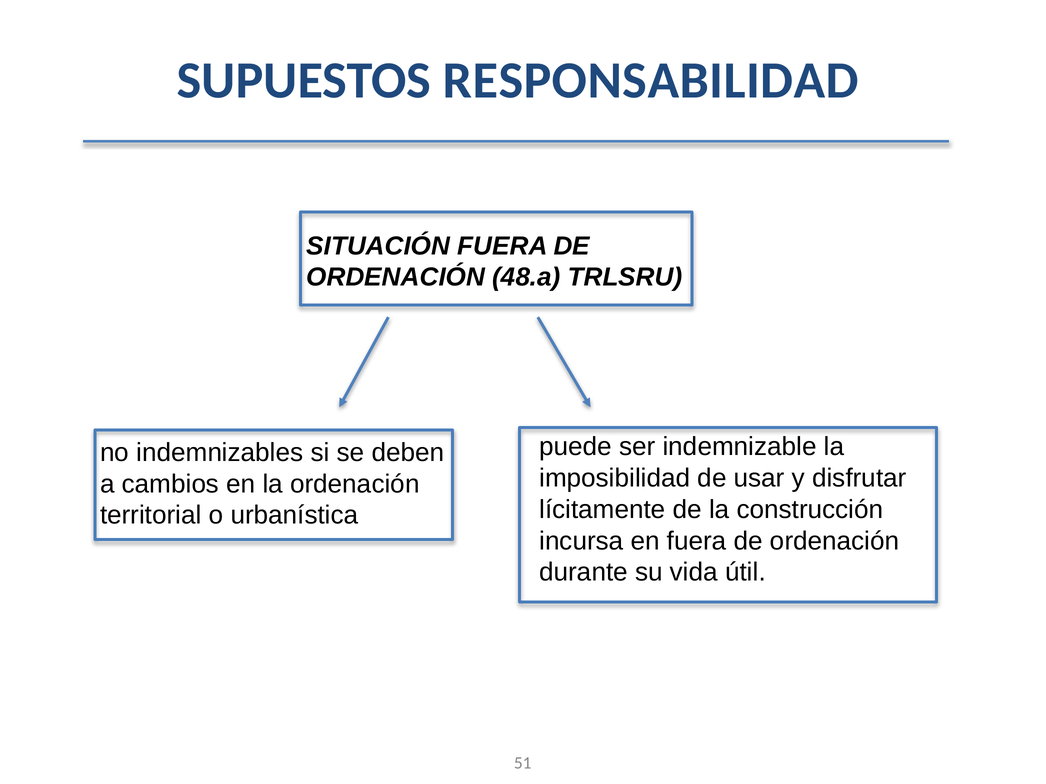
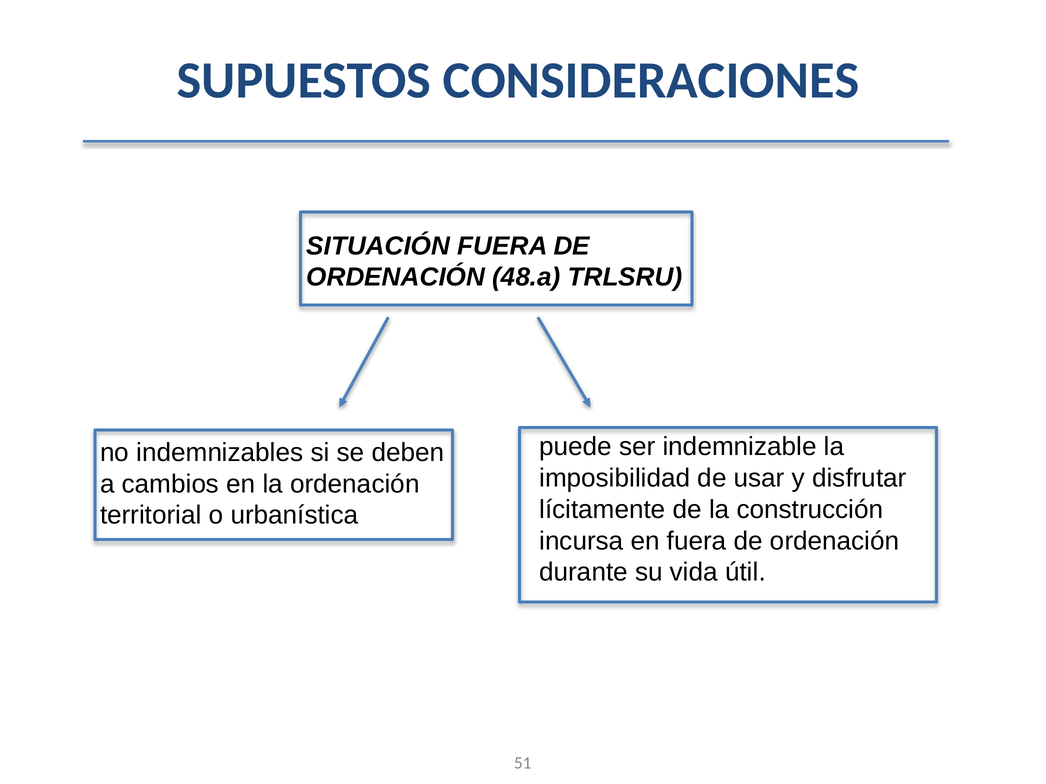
RESPONSABILIDAD: RESPONSABILIDAD -> CONSIDERACIONES (651, 80)
